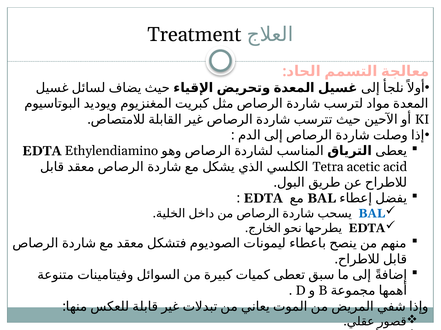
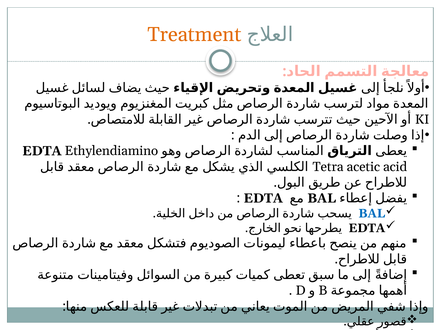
Treatment colour: black -> orange (194, 35)
